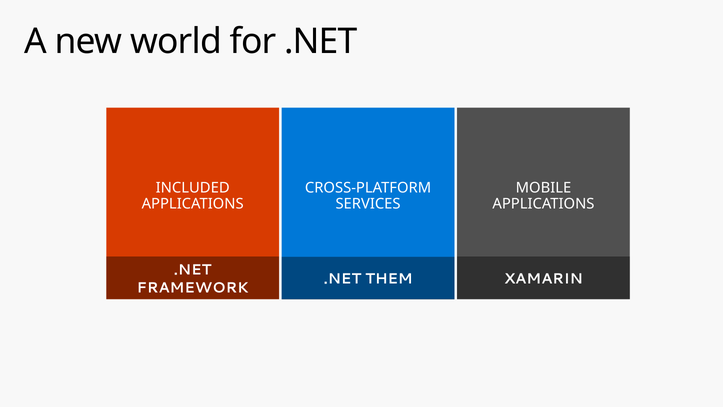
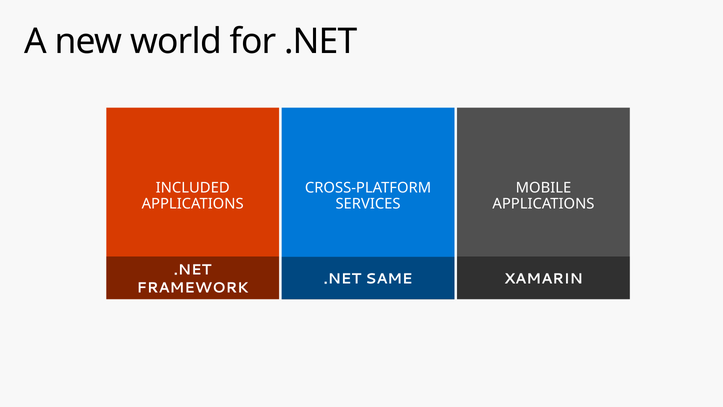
THEM: THEM -> SAME (389, 279)
